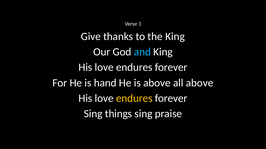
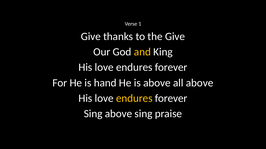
the King: King -> Give (175, 37)
and colour: light blue -> yellow (142, 52)
Sing things: things -> above (119, 114)
